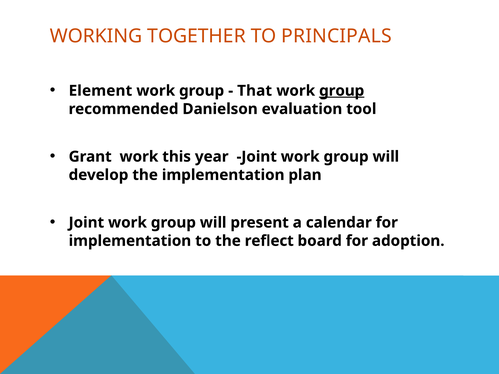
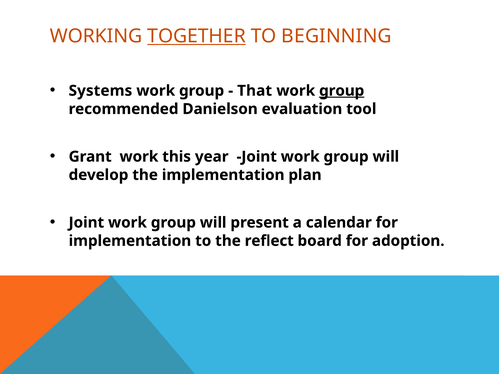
TOGETHER underline: none -> present (197, 36)
PRINCIPALS: PRINCIPALS -> BEGINNING (336, 36)
Element: Element -> Systems (100, 91)
